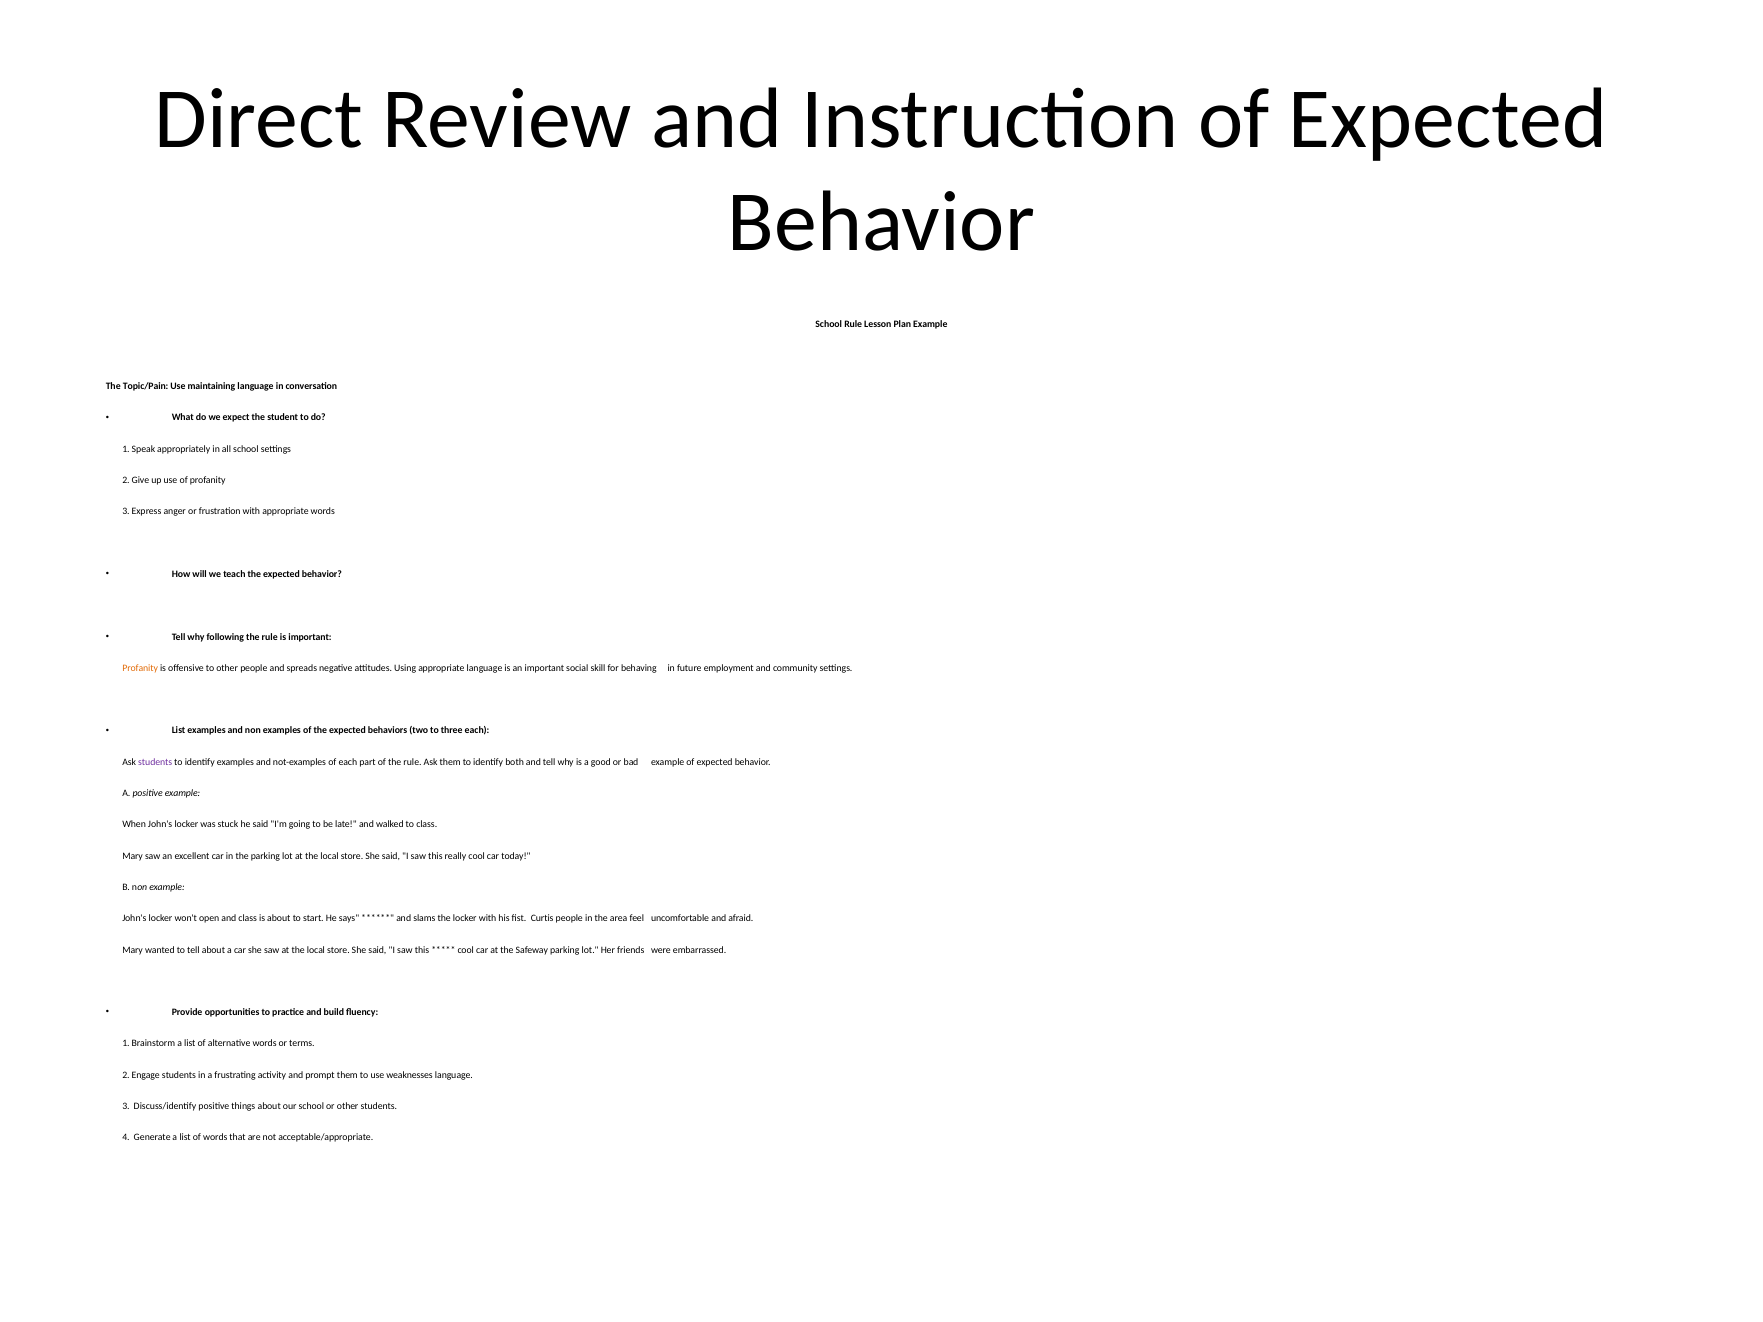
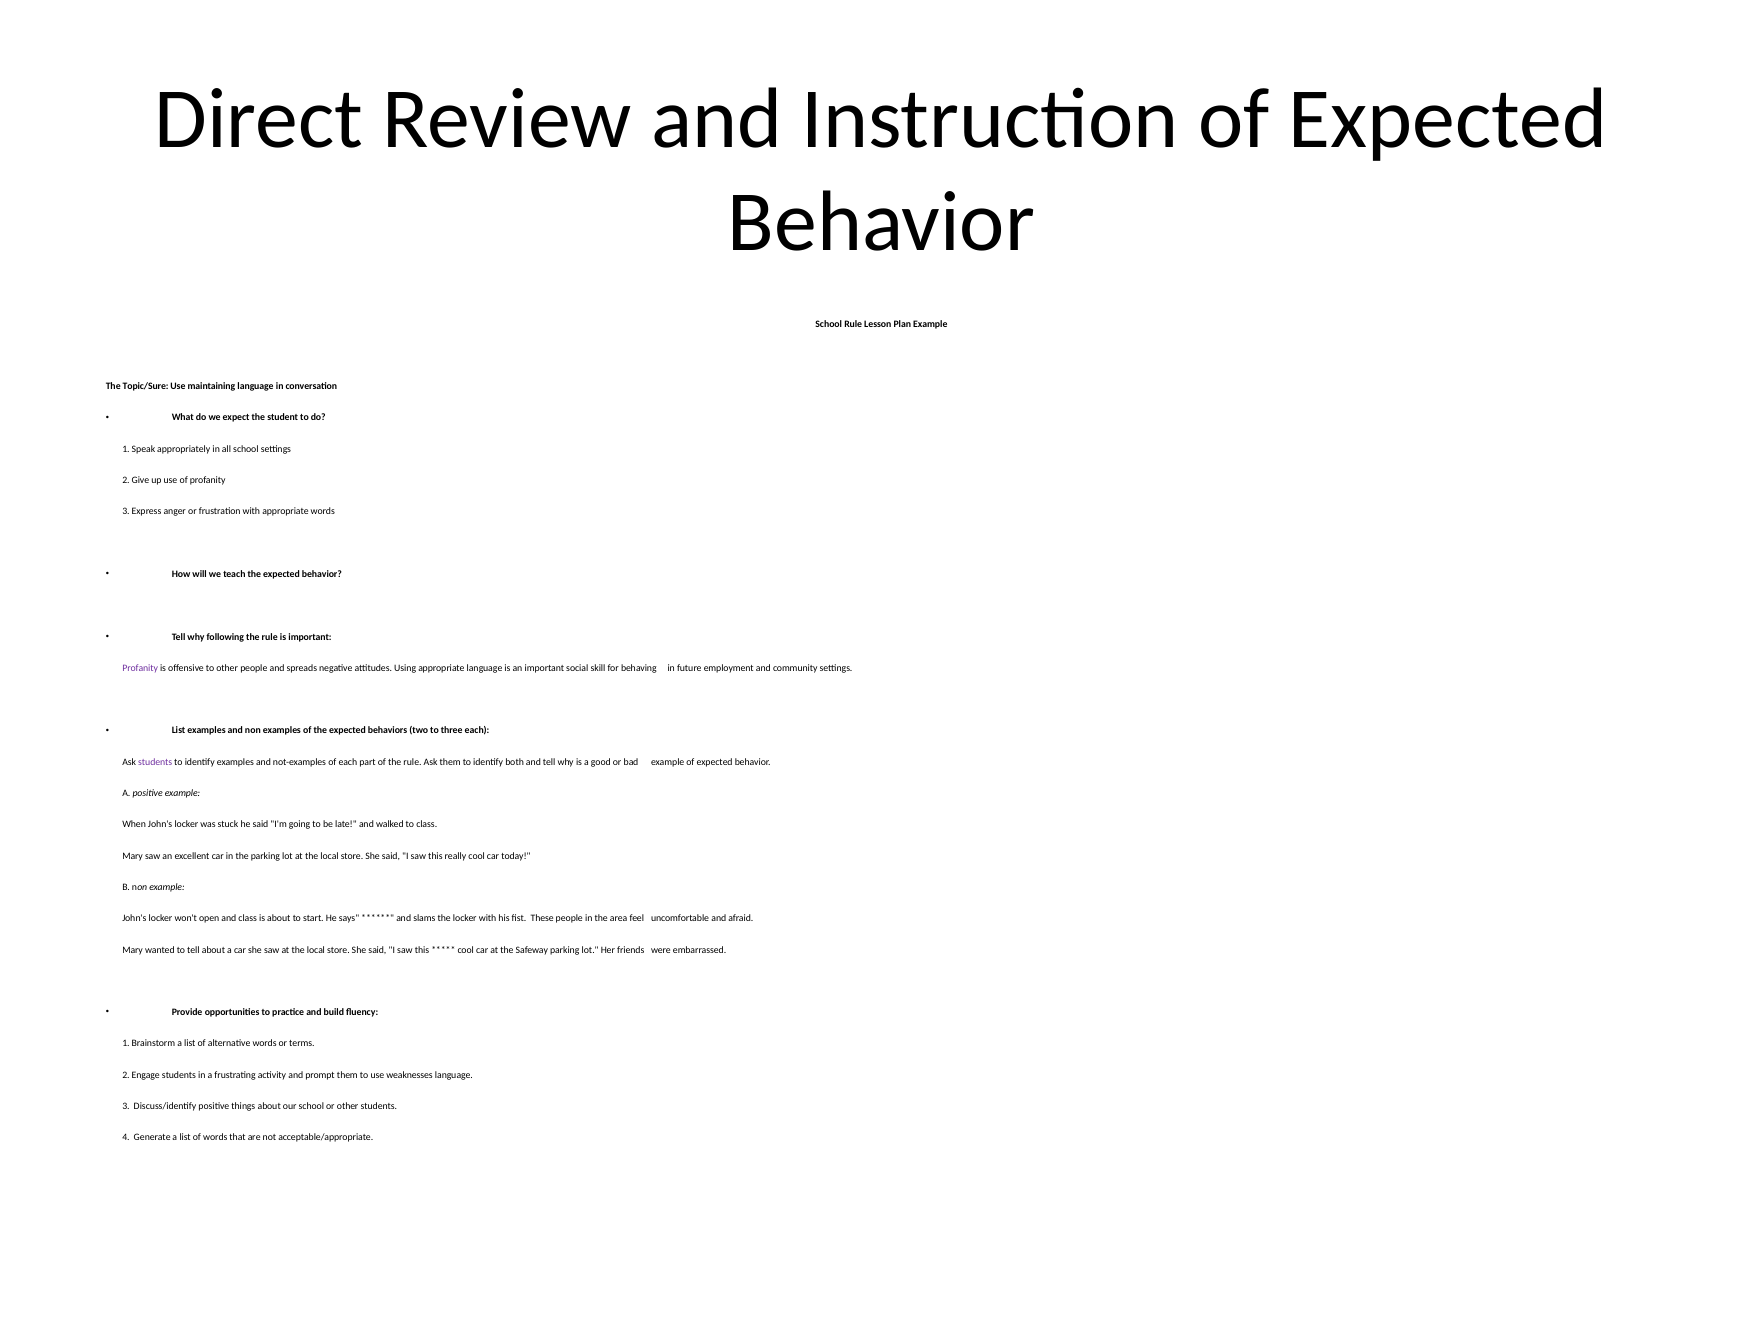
Topic/Pain: Topic/Pain -> Topic/Sure (146, 387)
Profanity colour: orange -> purple (140, 668)
Curtis: Curtis -> These (542, 919)
